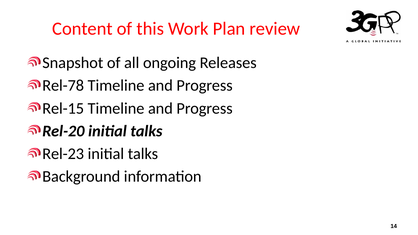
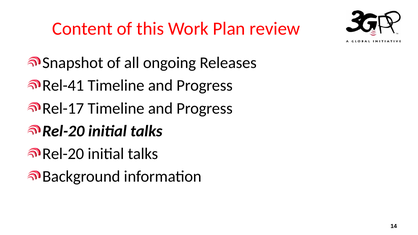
Rel-78: Rel-78 -> Rel-41 (63, 86)
Rel-15: Rel-15 -> Rel-17 (63, 108)
Rel-23: Rel-23 -> Rel-20 (63, 154)
